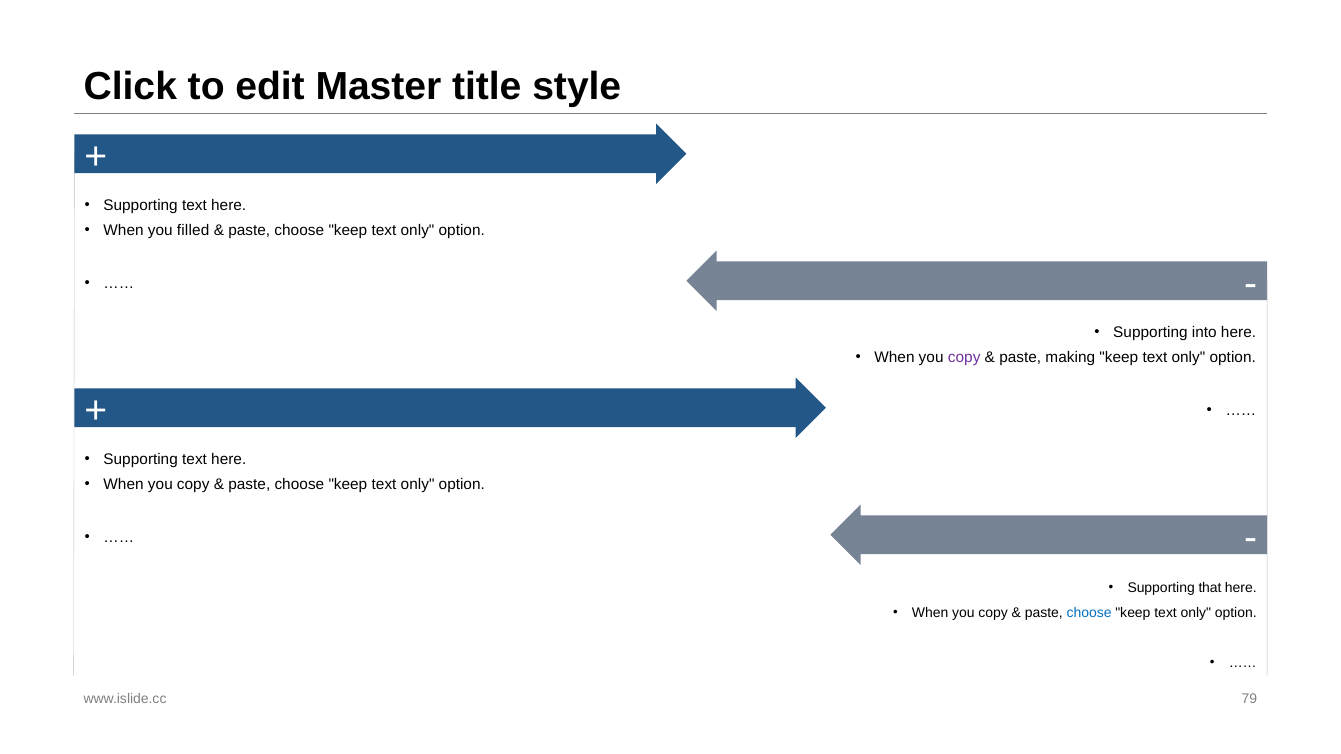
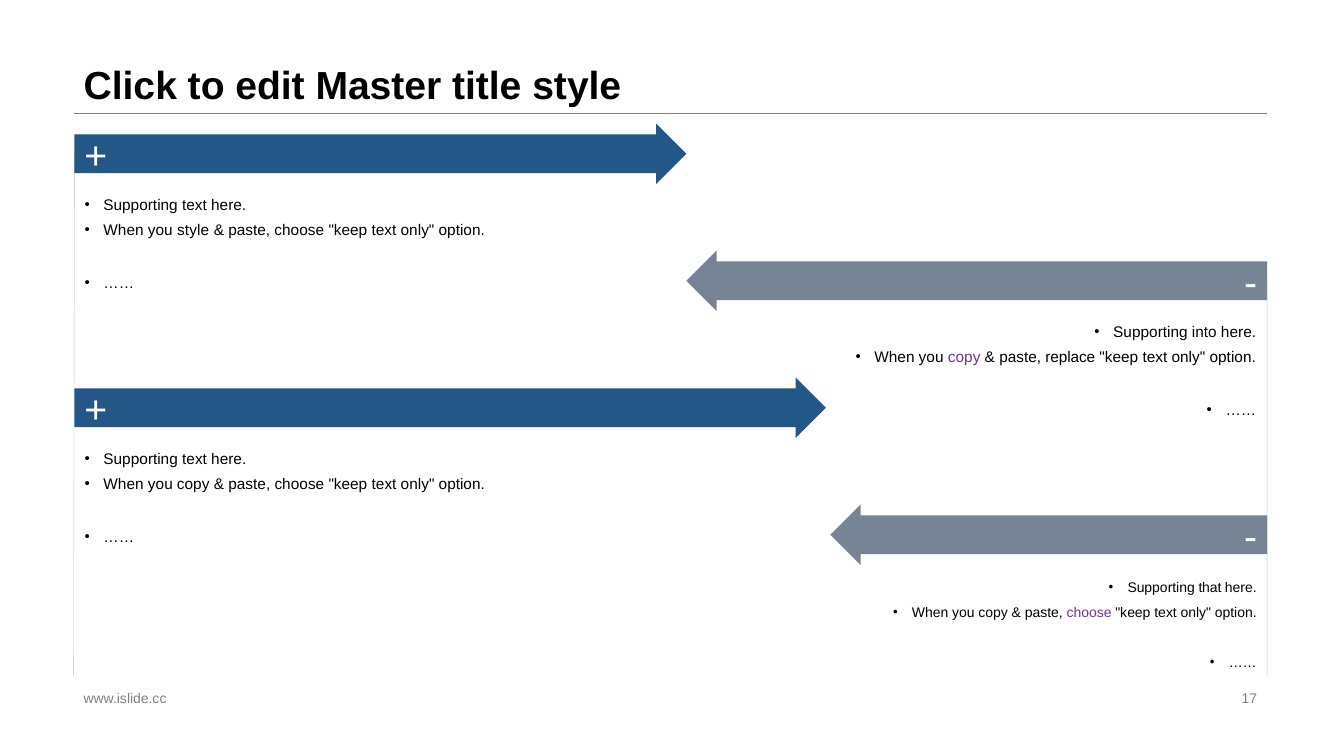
you filled: filled -> style (193, 231)
making: making -> replace (1070, 358)
choose colour: blue -> purple (1089, 613)
79: 79 -> 17 (1249, 699)
